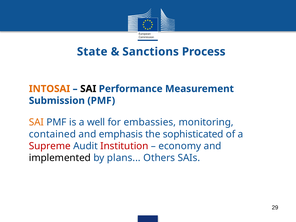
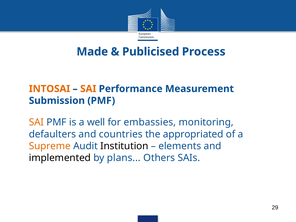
State: State -> Made (92, 52)
Sanctions: Sanctions -> Publicised (151, 52)
SAI colour: black -> orange (88, 89)
contained: contained -> defaulters (52, 134)
emphasis: emphasis -> countries (121, 134)
sophisticated: sophisticated -> appropriated (193, 134)
Supreme colour: red -> orange (50, 146)
Institution colour: red -> black (124, 146)
economy: economy -> elements (180, 146)
